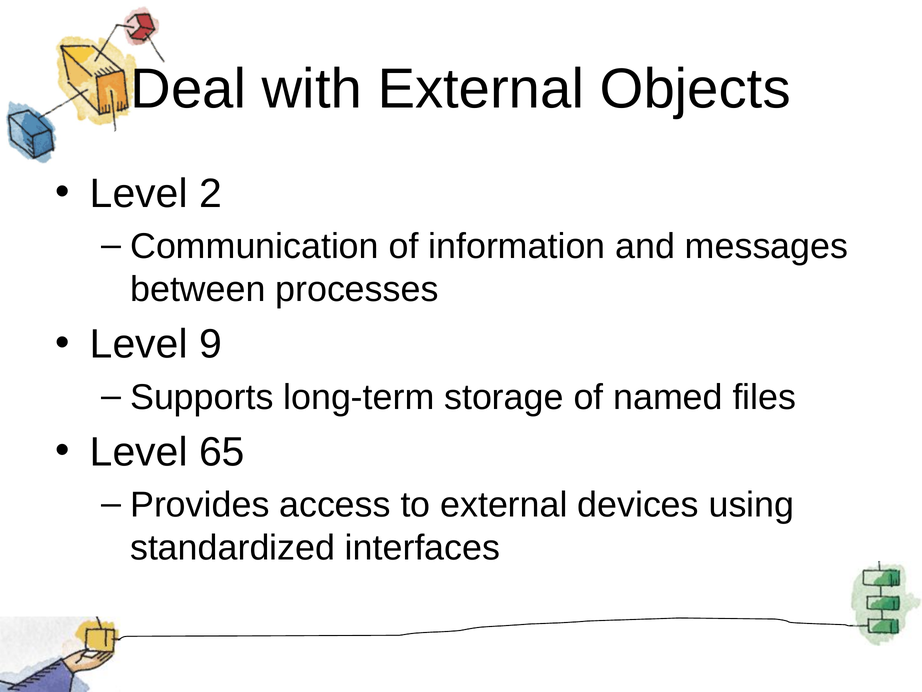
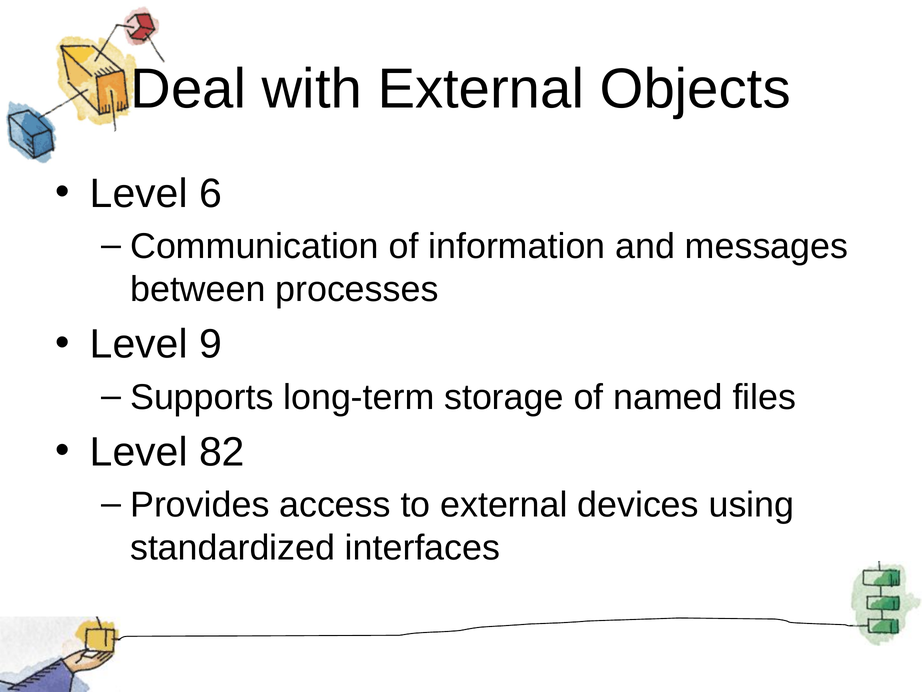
2: 2 -> 6 (211, 193)
65: 65 -> 82 (222, 452)
